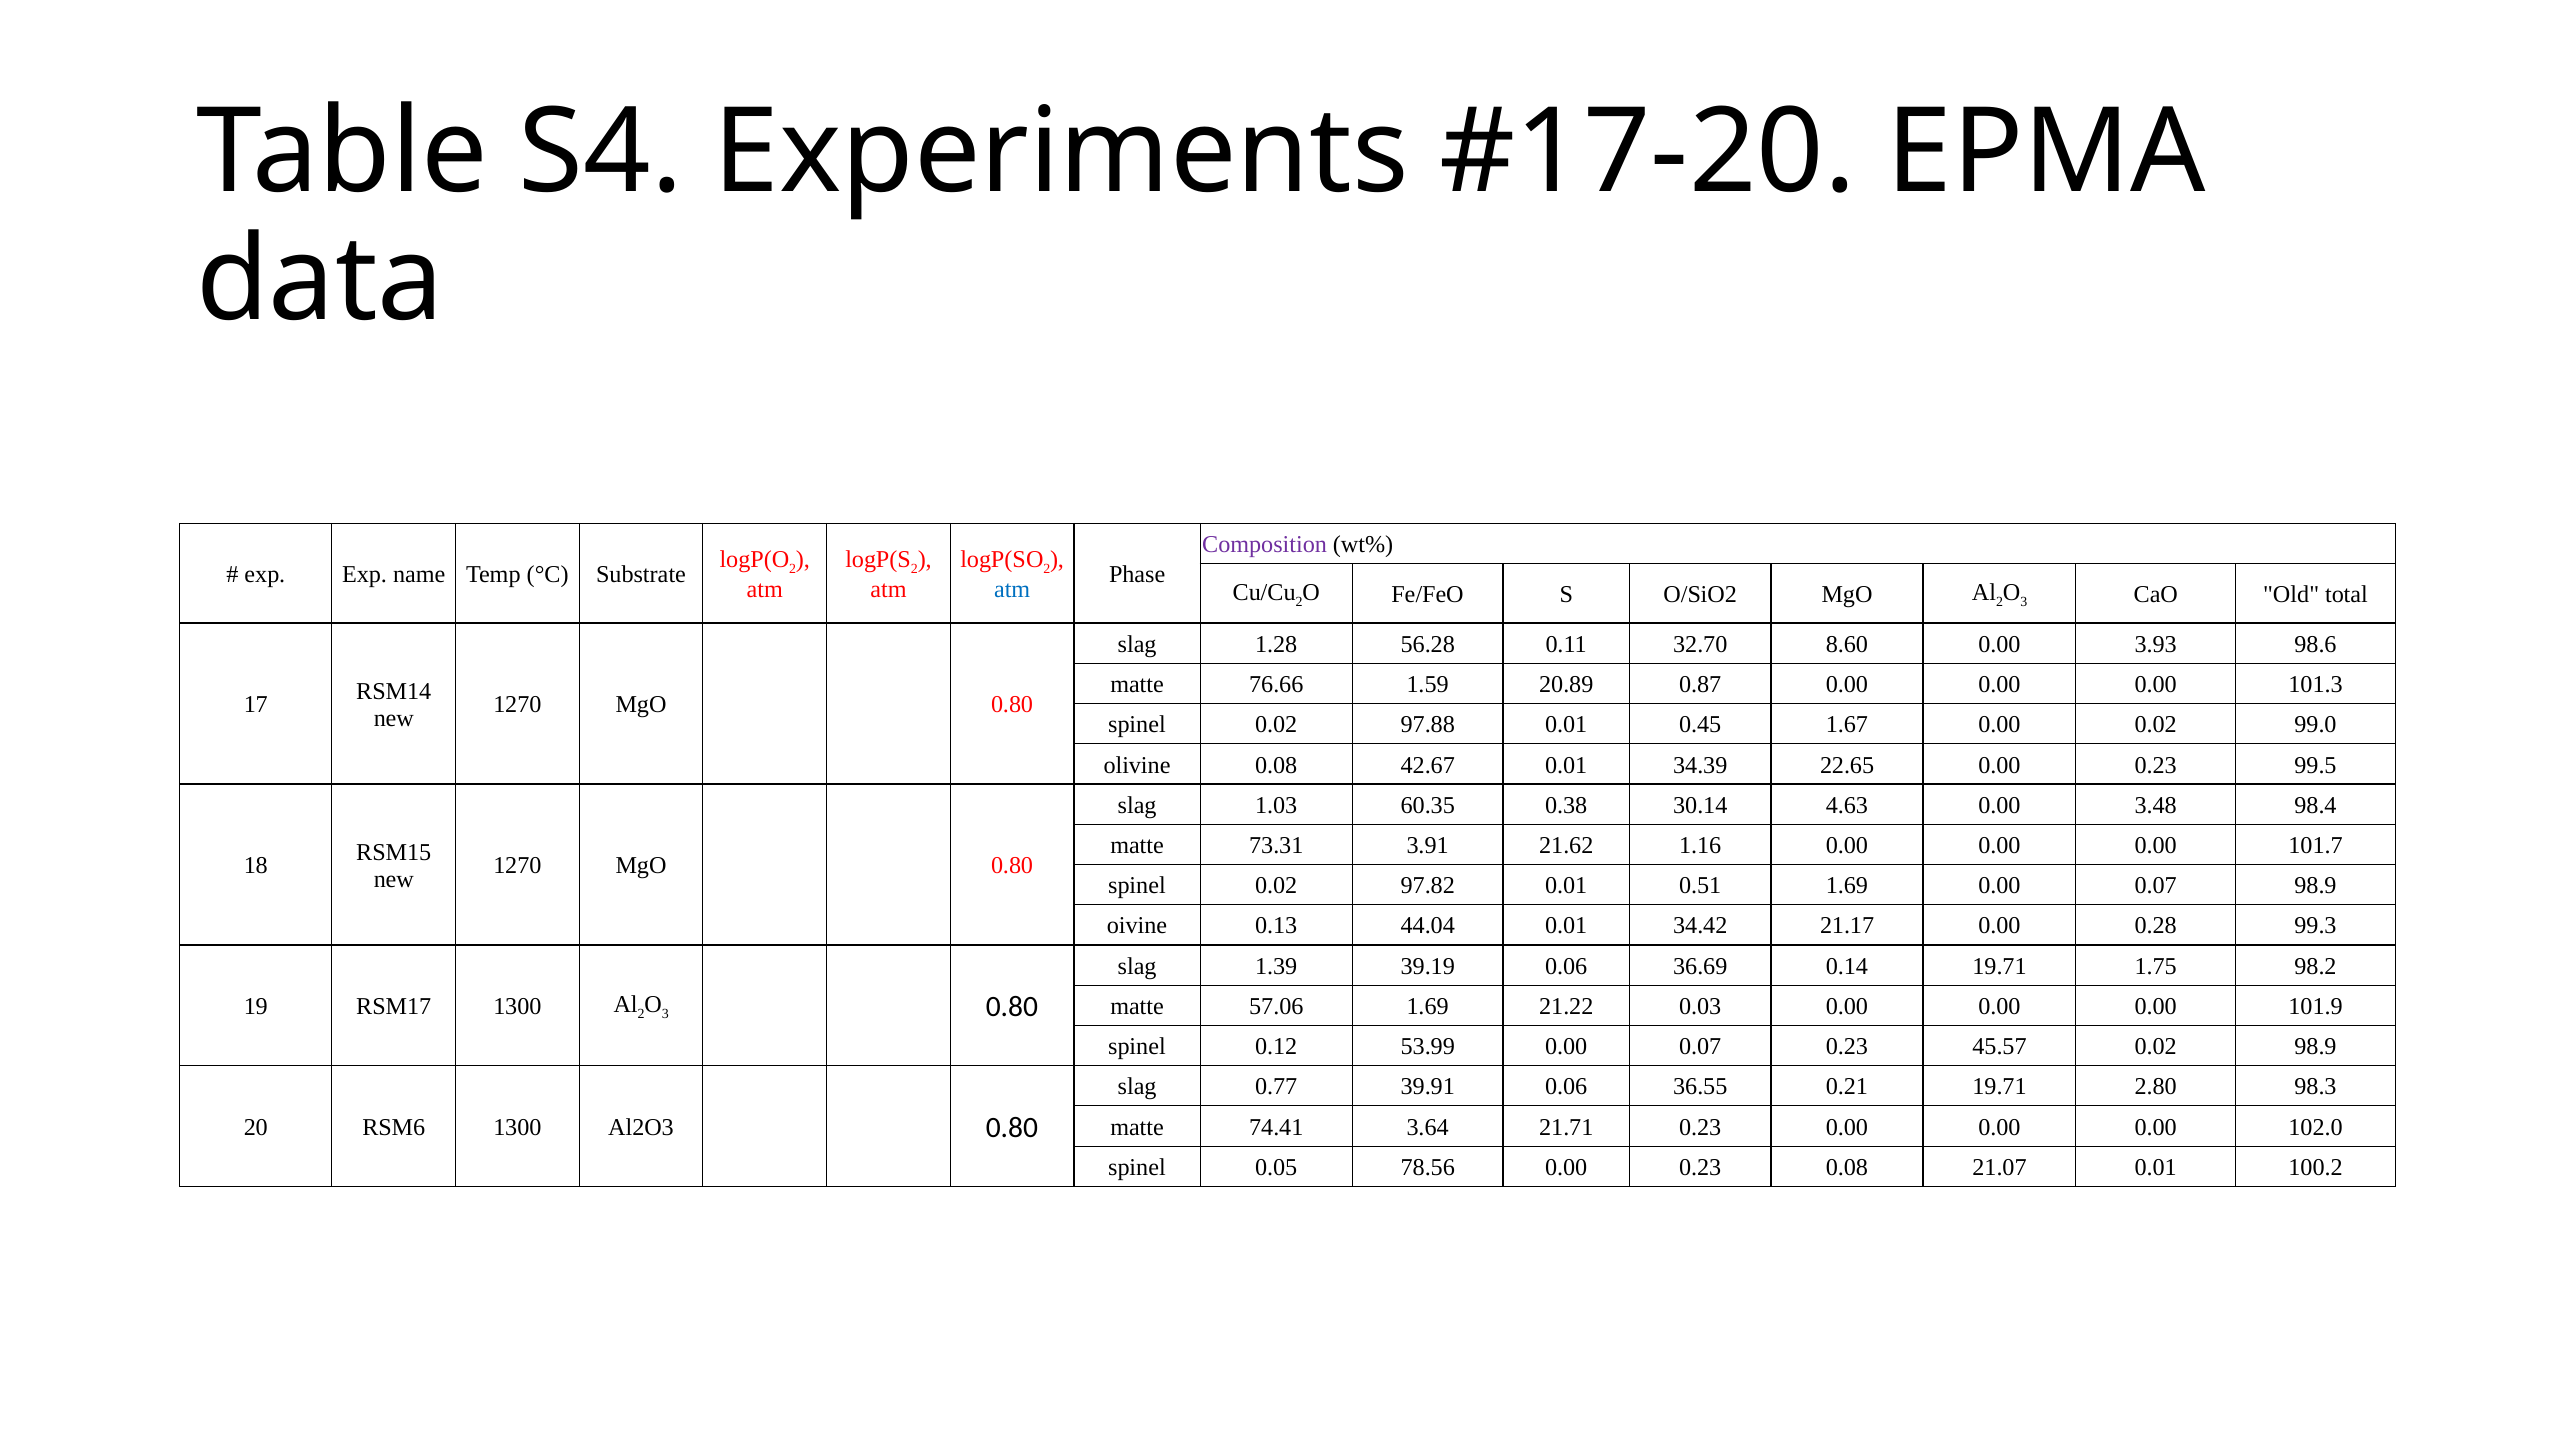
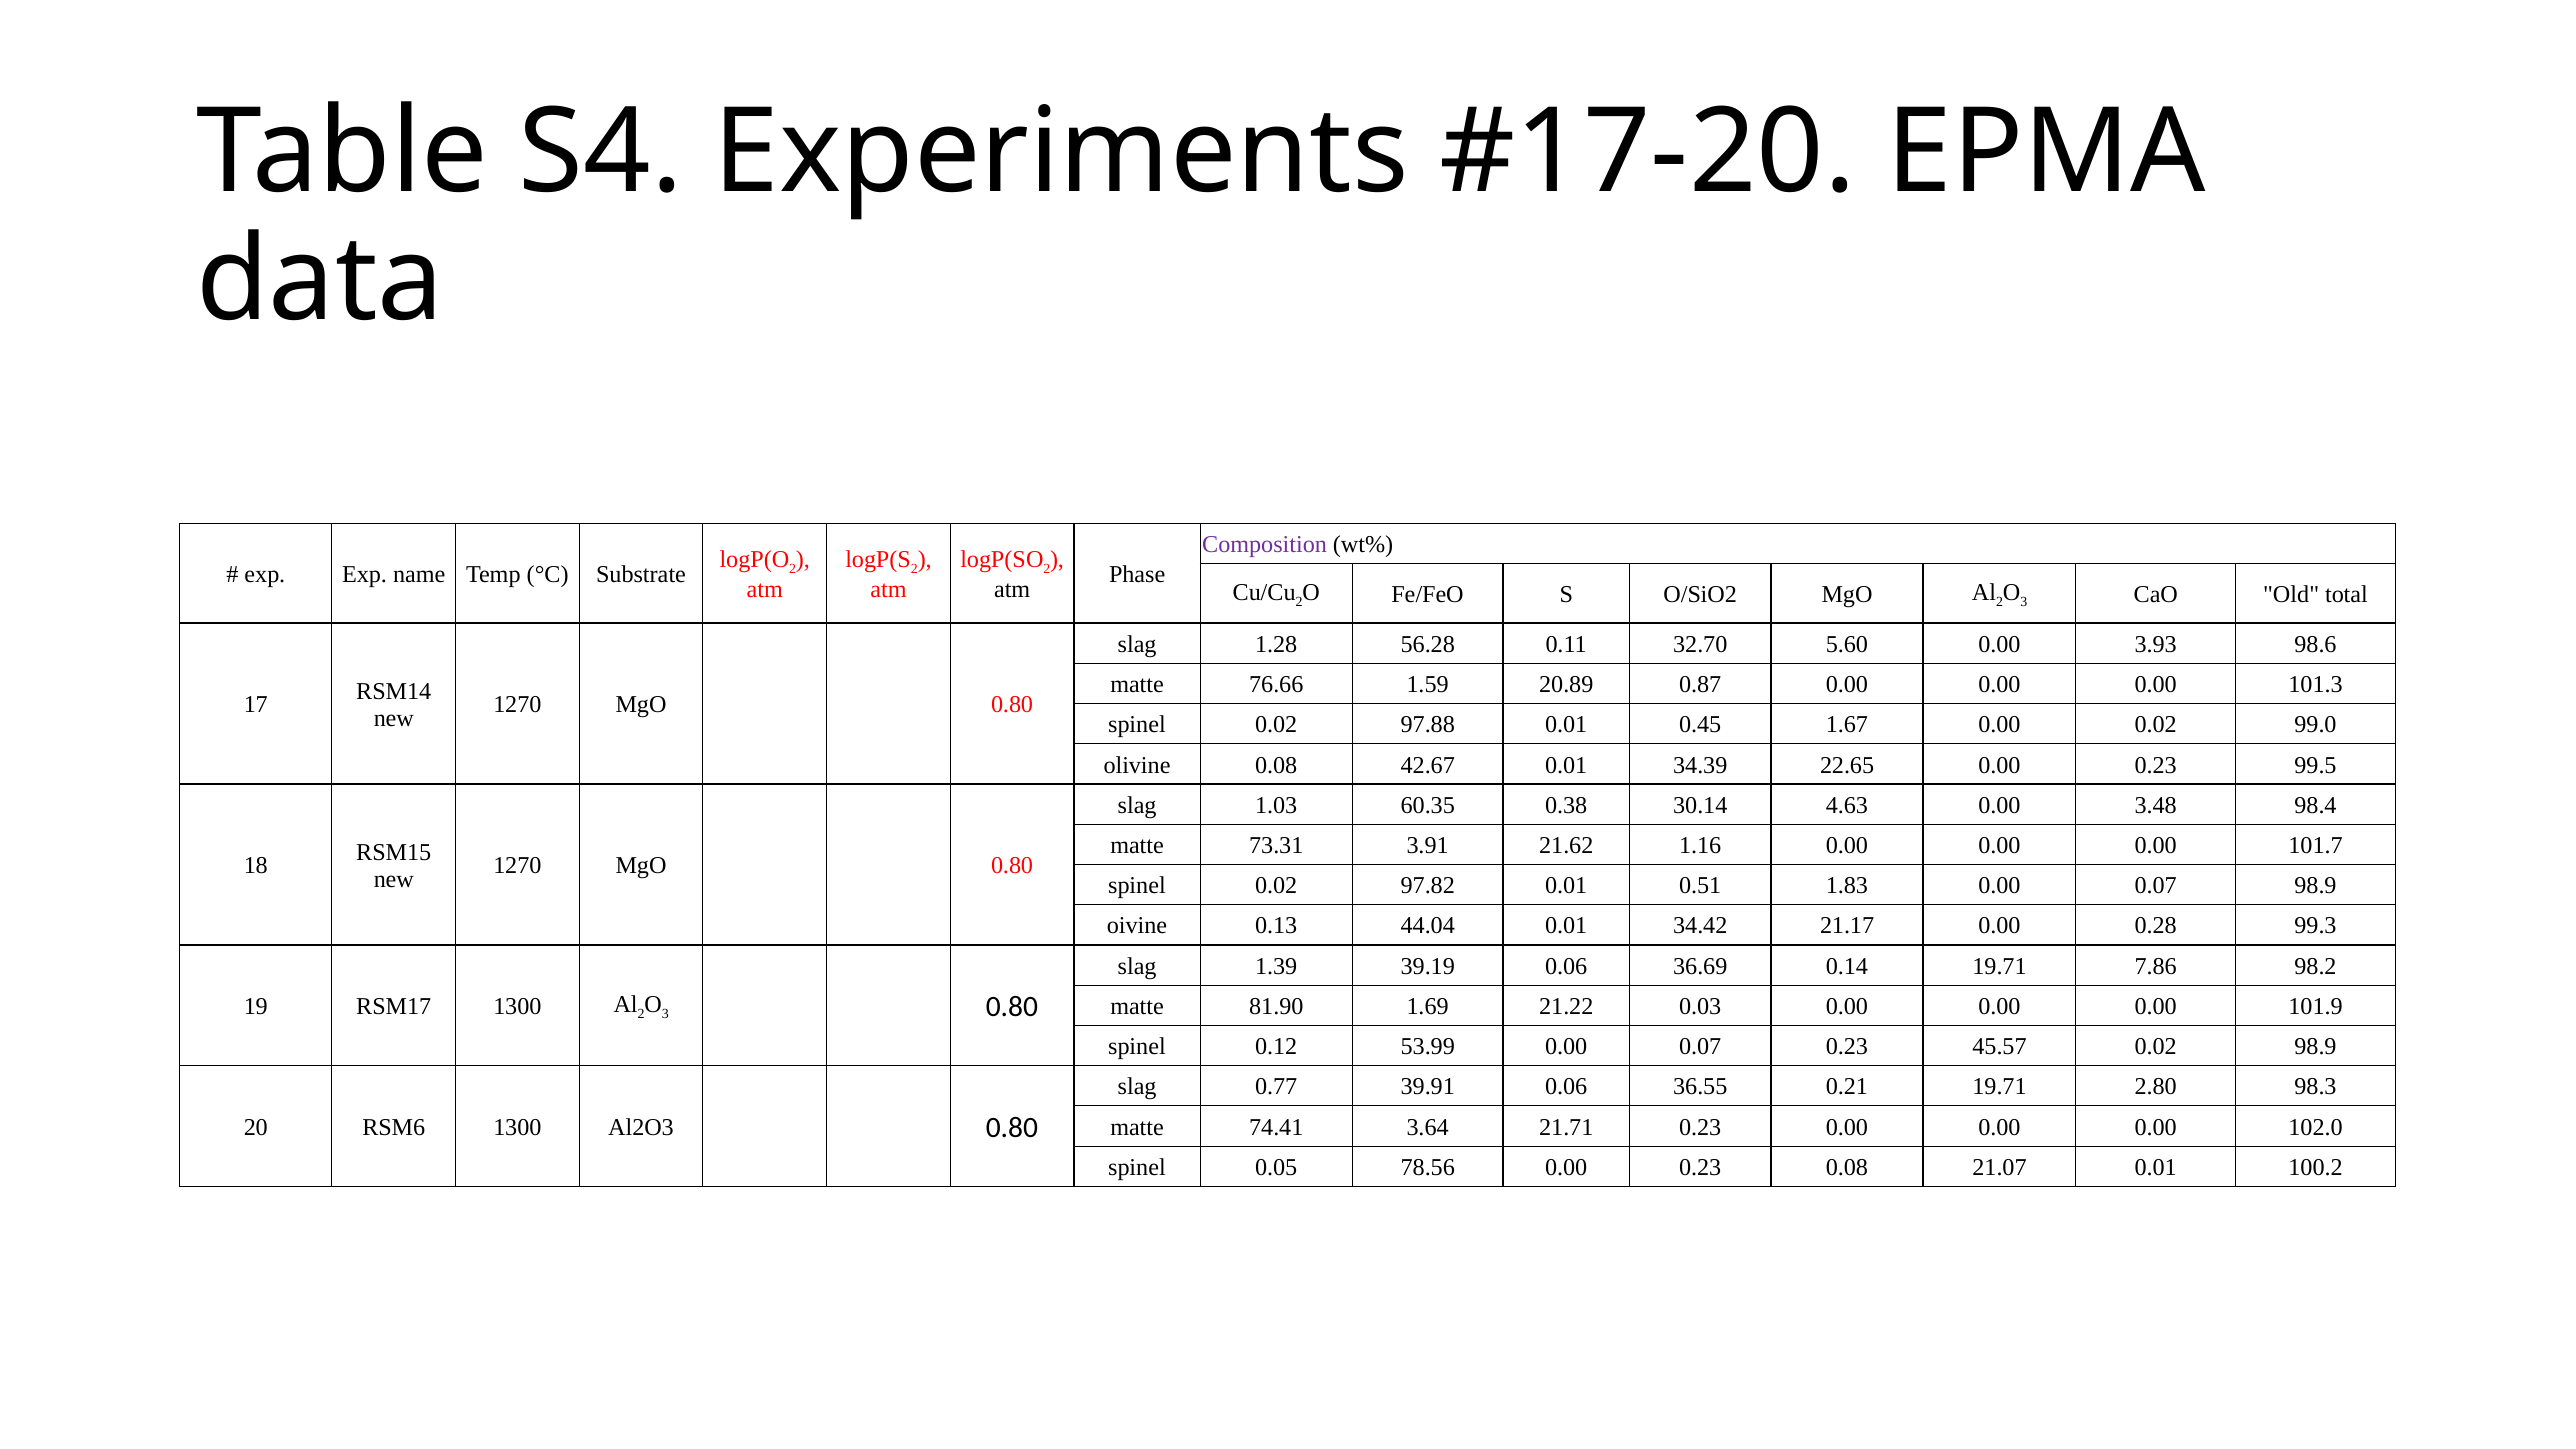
atm colour: blue -> black (1012, 590)
8.60: 8.60 -> 5.60 (1847, 644)
0.51 1.69: 1.69 -> 1.83 (1847, 886)
1.75: 1.75 -> 7.86 (2156, 966)
57.06: 57.06 -> 81.90 (1276, 1006)
